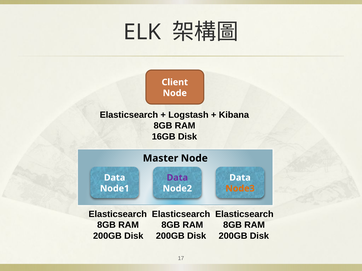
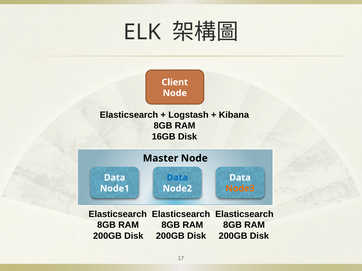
Data colour: purple -> blue (177, 178)
